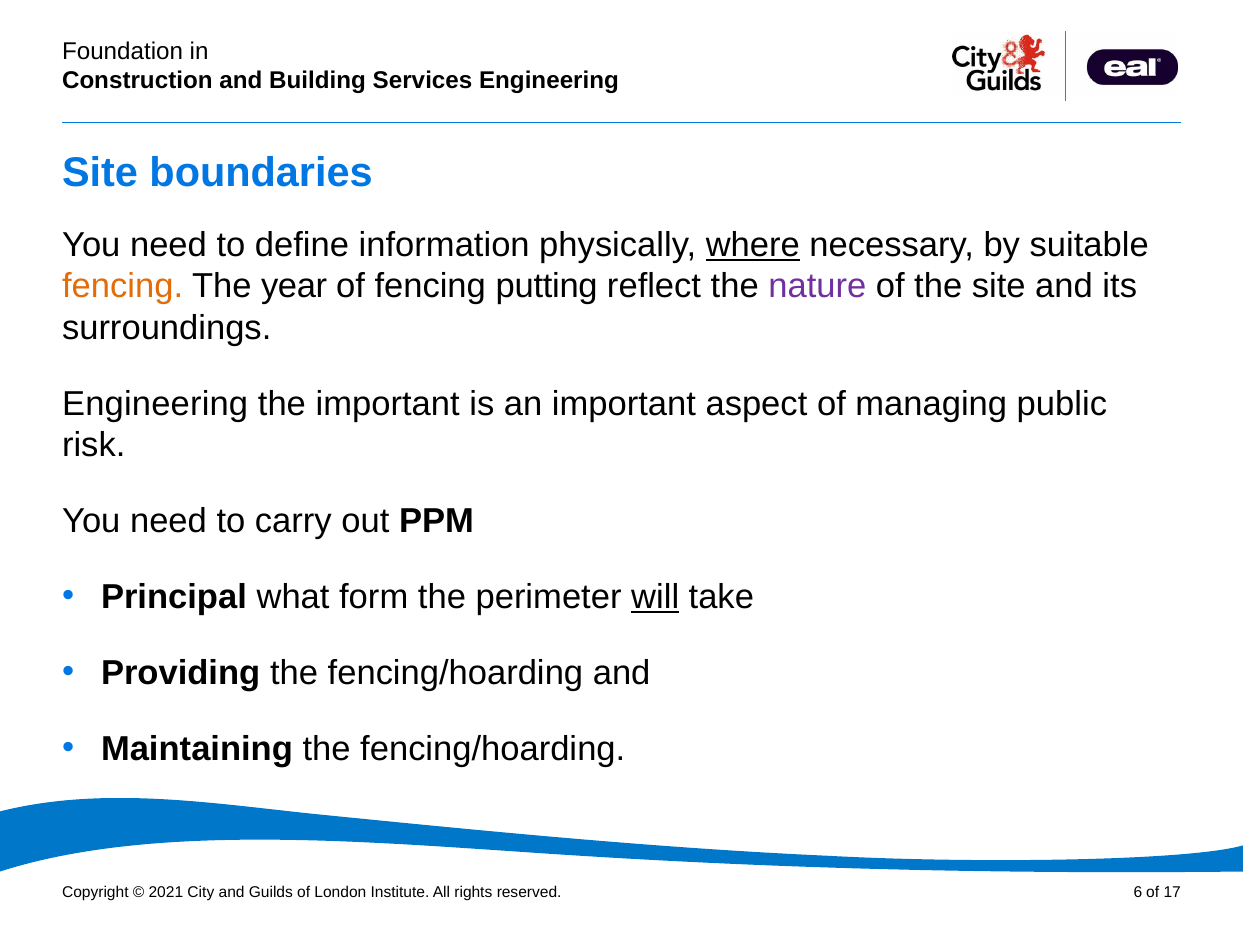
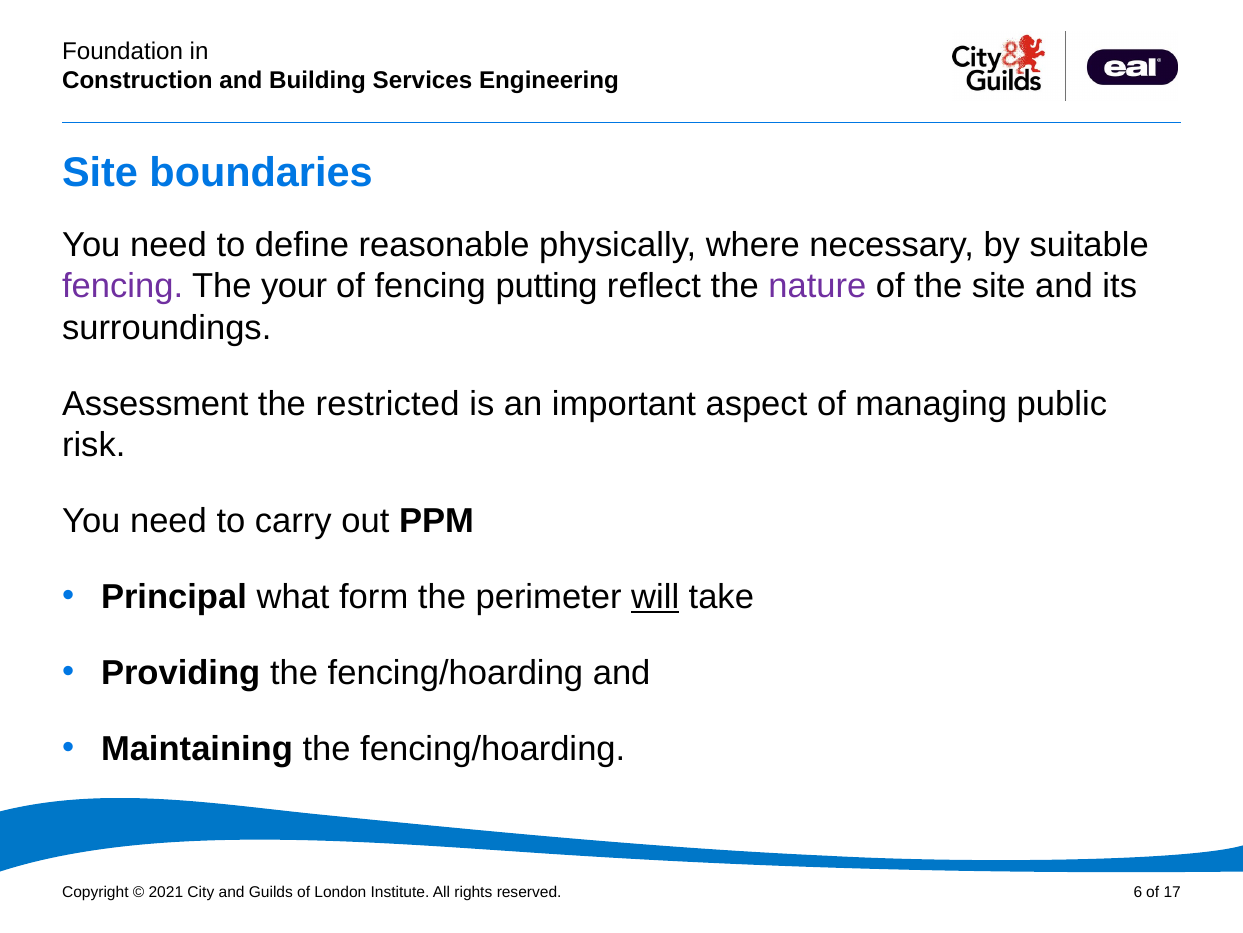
information: information -> reasonable (444, 245)
where underline: present -> none (753, 245)
fencing colour: orange -> purple (123, 286)
year: year -> your (294, 286)
Engineering: Engineering -> Assessment (155, 403)
the important: important -> restricted (388, 403)
